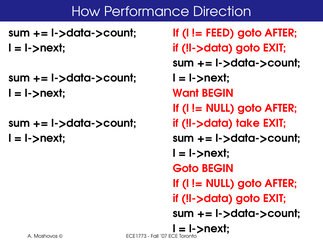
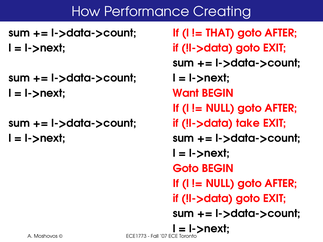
Direction: Direction -> Creating (222, 12)
FEED: FEED -> THAT (220, 33)
